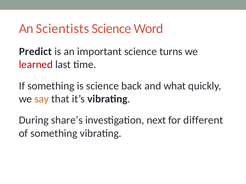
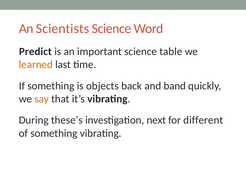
turns: turns -> table (171, 52)
learned colour: red -> orange (36, 65)
is science: science -> objects (102, 86)
what: what -> band (175, 86)
share’s: share’s -> these’s (67, 120)
